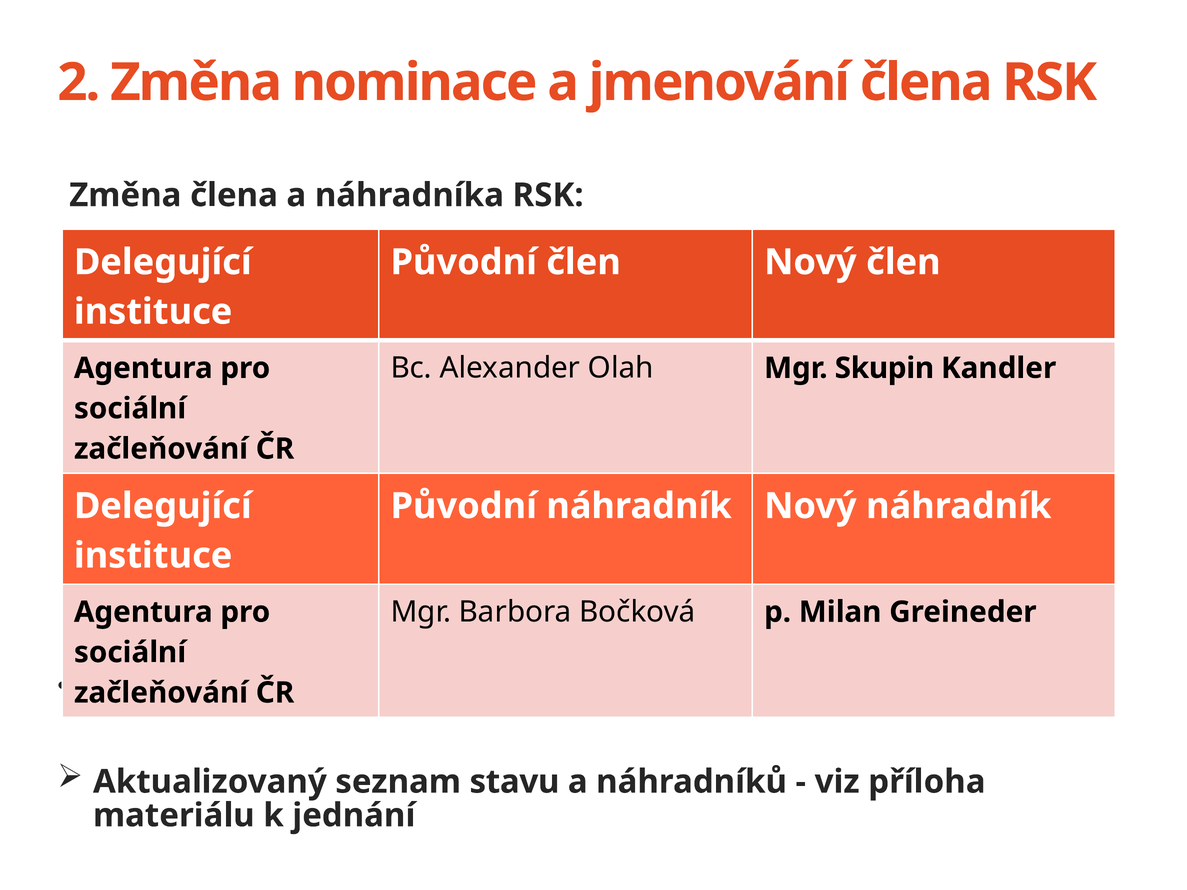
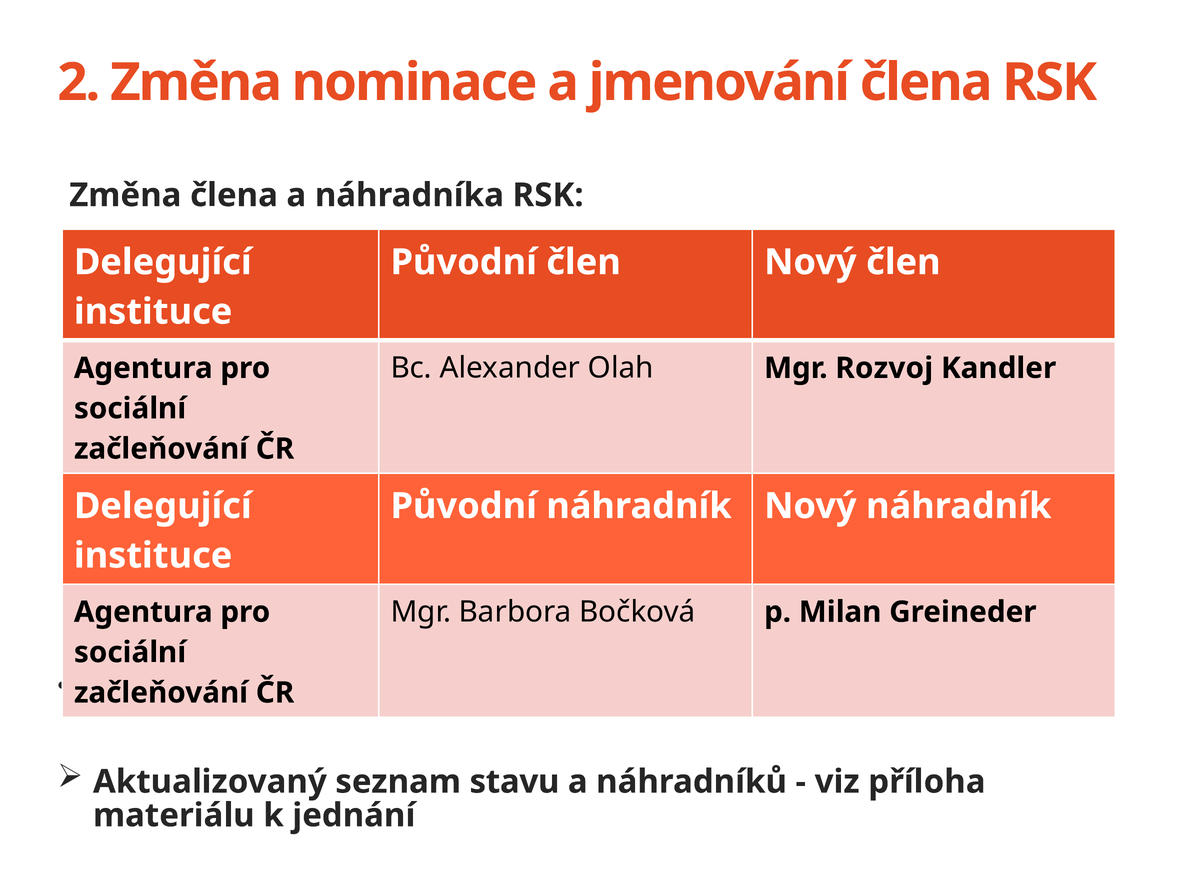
Skupin: Skupin -> Rozvoj (884, 368)
